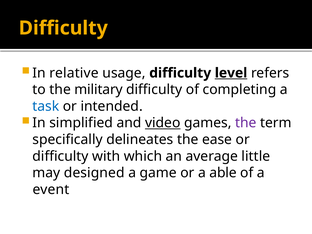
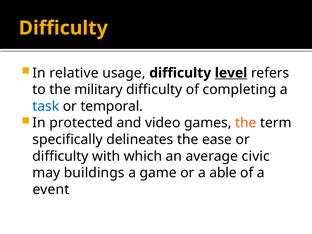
intended: intended -> temporal (112, 106)
simplified: simplified -> protected (81, 123)
video underline: present -> none (163, 123)
the colour: purple -> orange (246, 123)
little: little -> civic (256, 156)
designed: designed -> buildings (94, 173)
